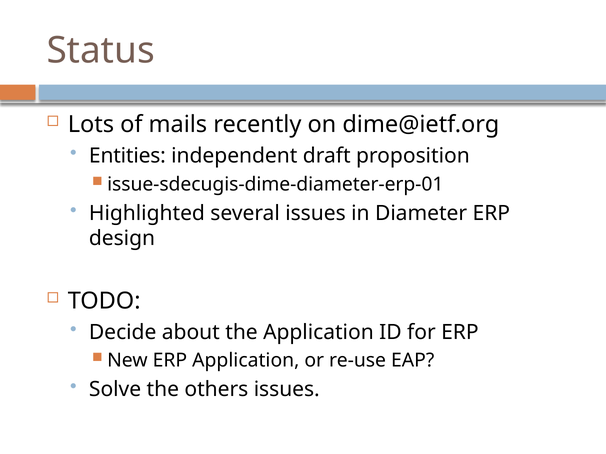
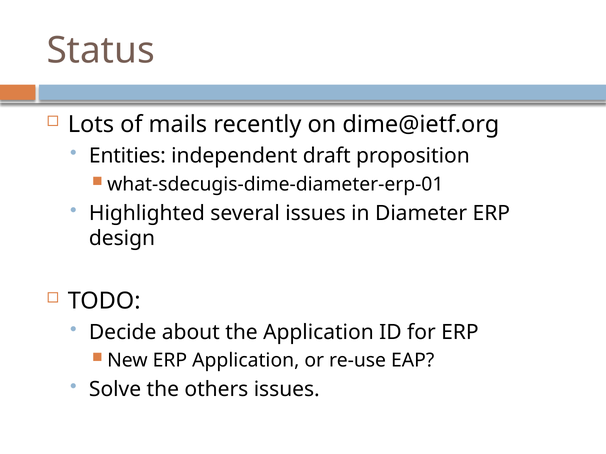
issue-sdecugis-dime-diameter-erp-01: issue-sdecugis-dime-diameter-erp-01 -> what-sdecugis-dime-diameter-erp-01 (275, 184)
